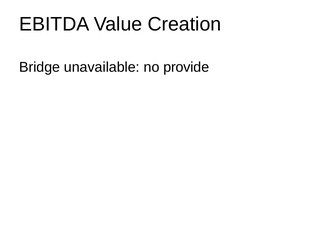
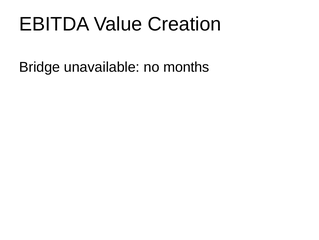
provide: provide -> months (186, 67)
